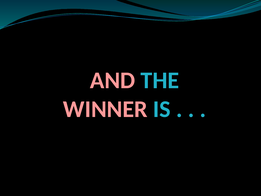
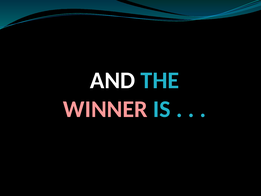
AND colour: pink -> white (113, 80)
